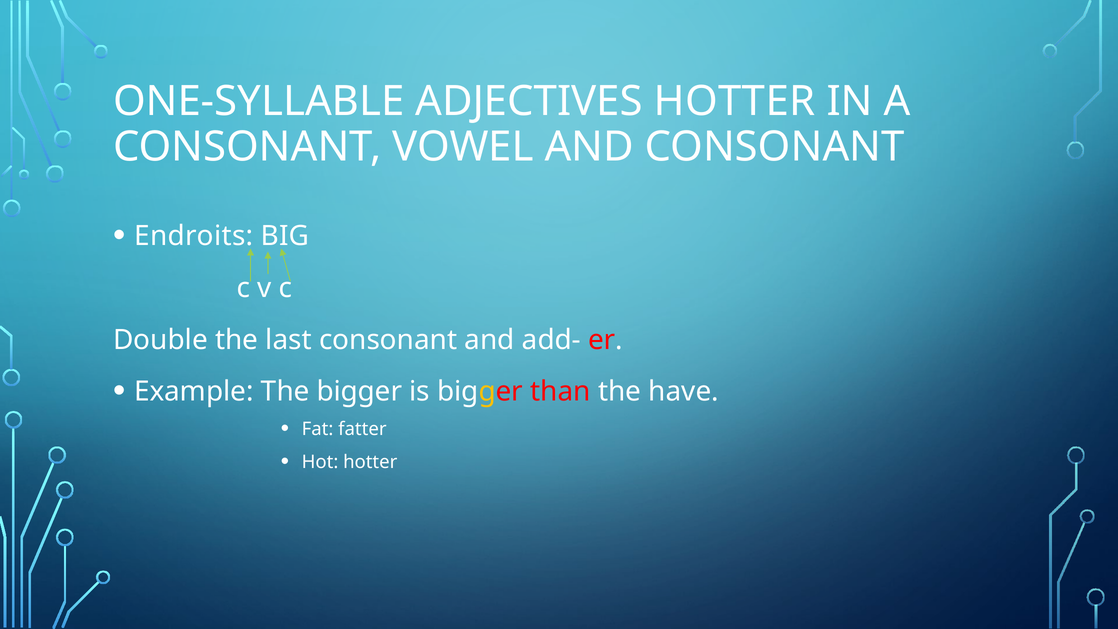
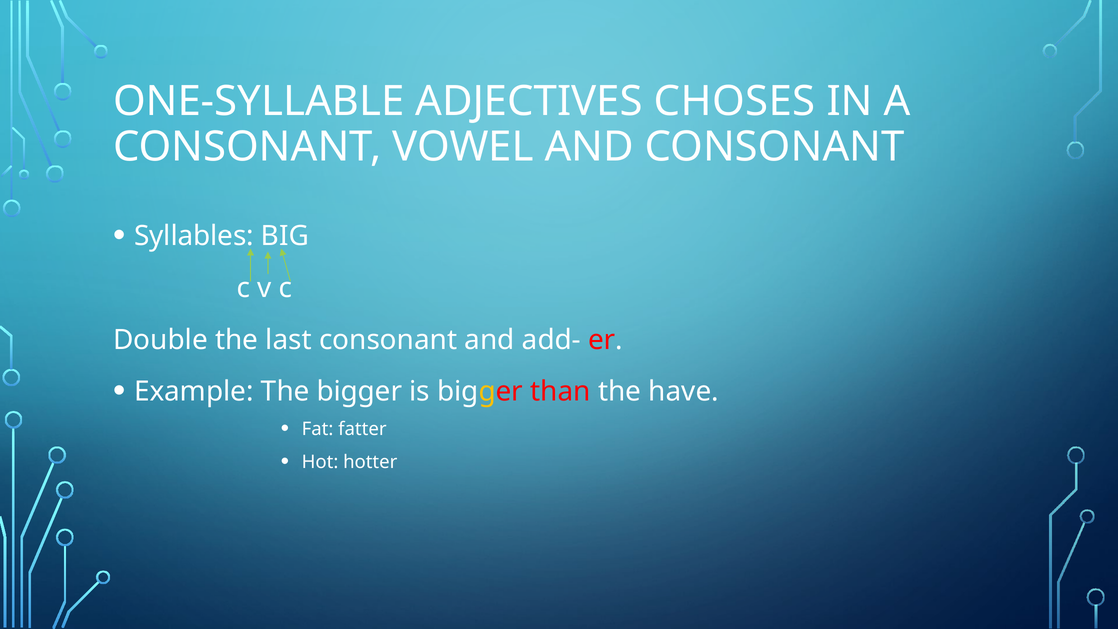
ADJECTIVES HOTTER: HOTTER -> CHOSES (735, 102)
Endroits: Endroits -> Syllables (194, 236)
